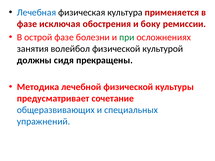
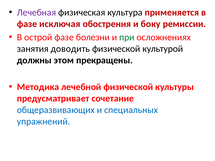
Лечебная colour: blue -> purple (36, 13)
волейбол: волейбол -> доводить (70, 49)
сидя: сидя -> этом (64, 60)
